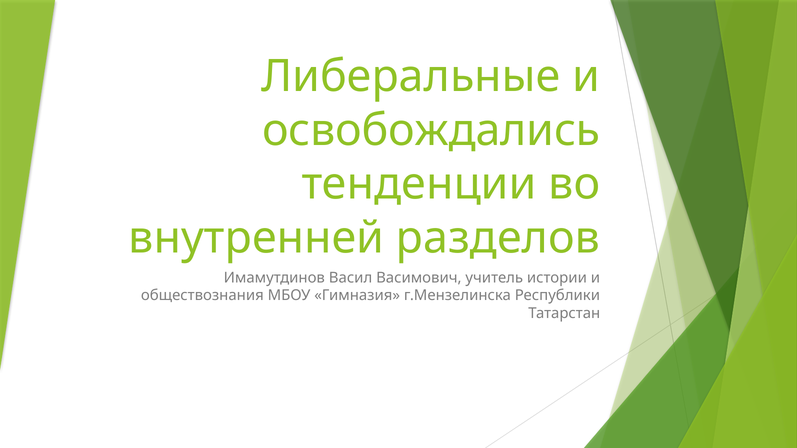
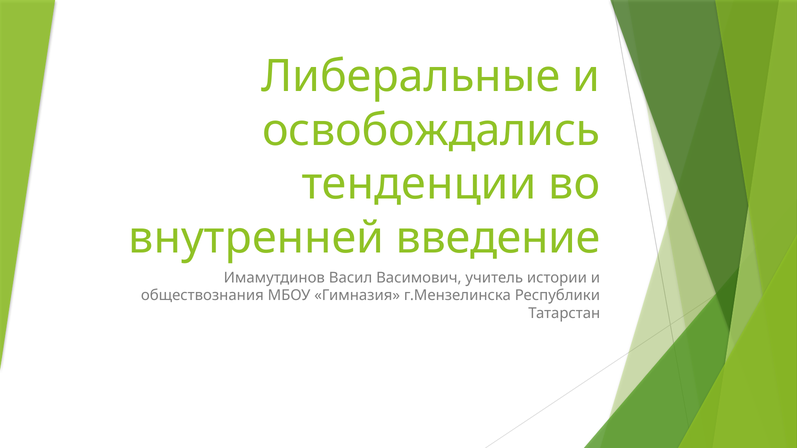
разделов: разделов -> введение (498, 238)
